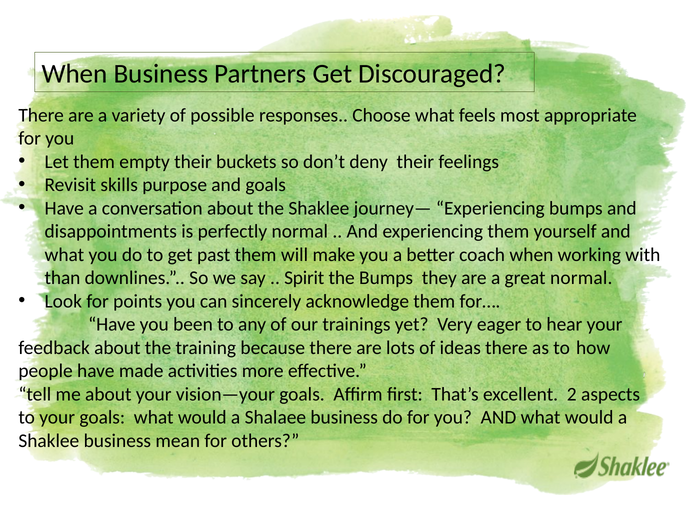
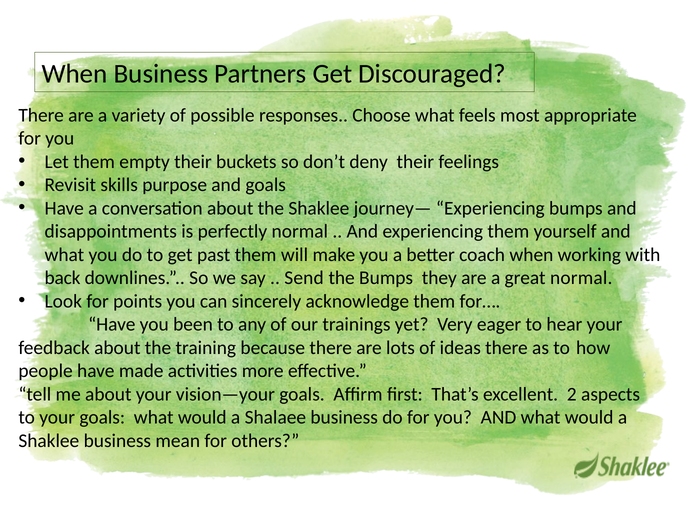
than: than -> back (63, 278)
Spirit: Spirit -> Send (304, 278)
